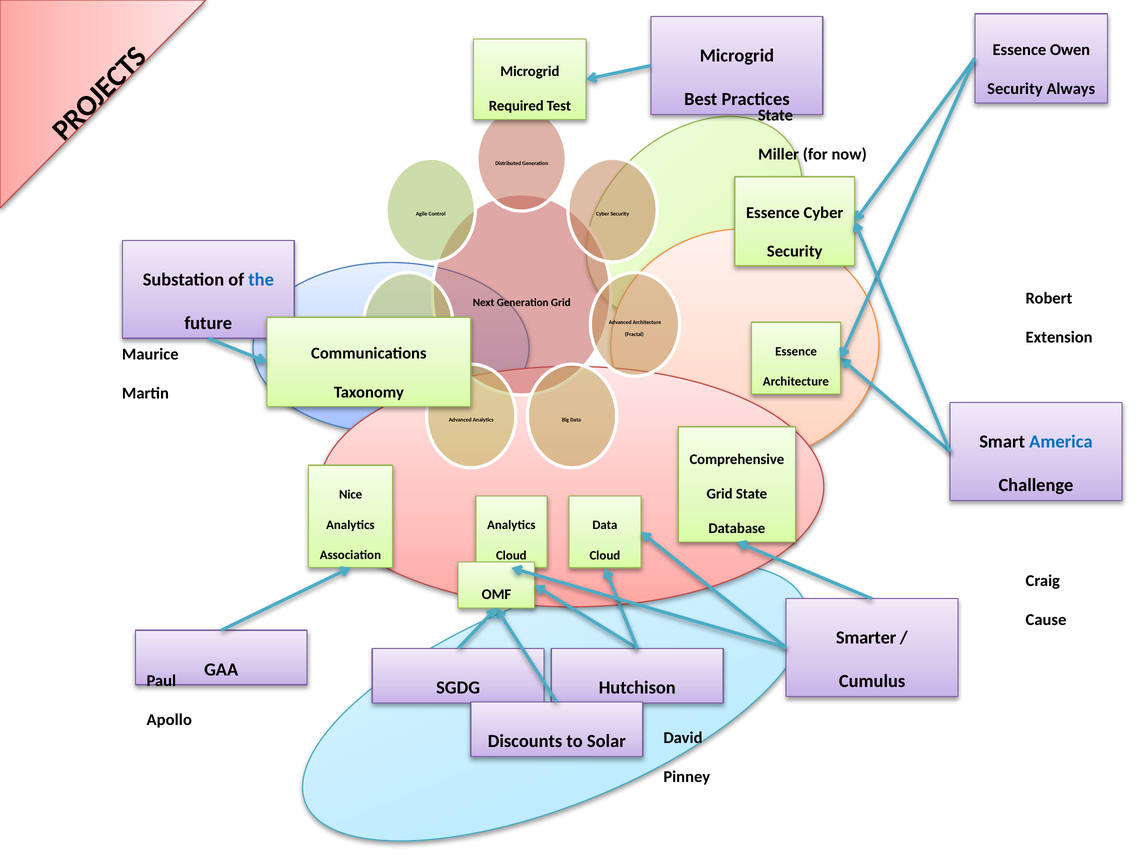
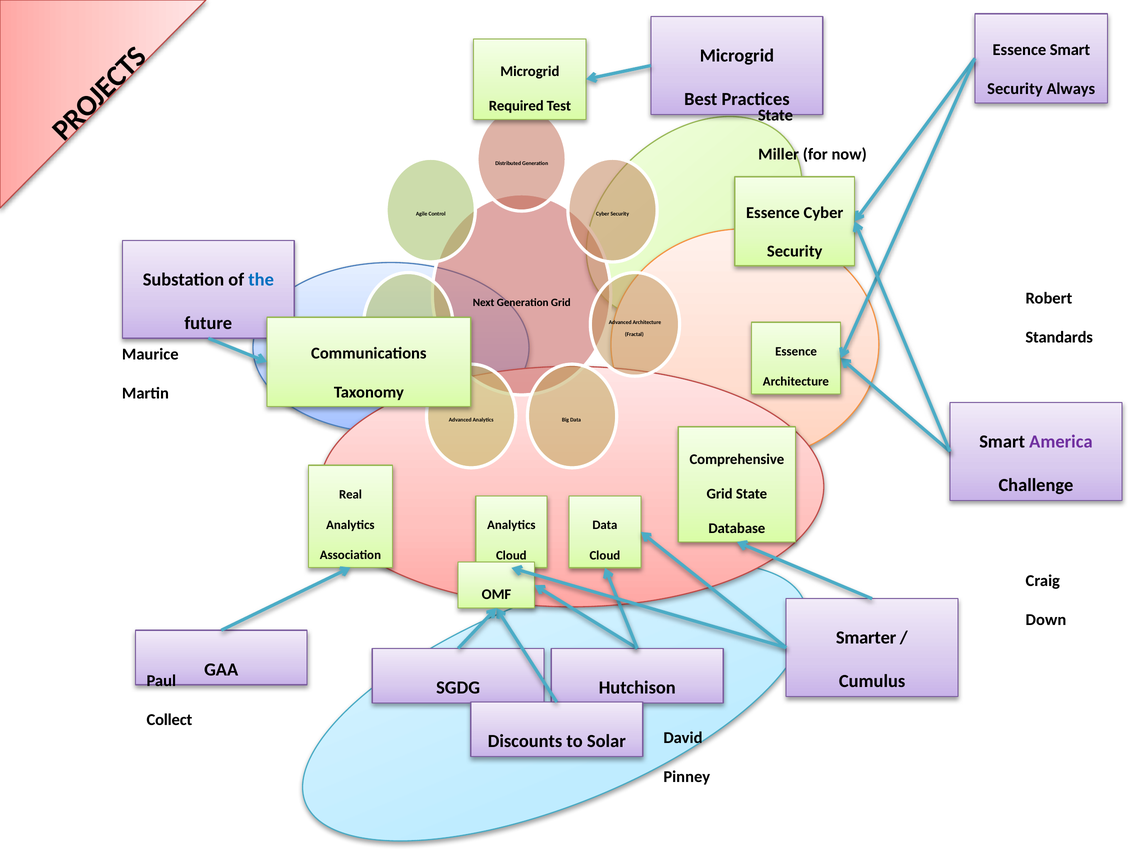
Essence Owen: Owen -> Smart (1070, 50)
Extension: Extension -> Standards (1059, 337)
America colour: blue -> purple (1061, 442)
Nice: Nice -> Real (351, 495)
Cause: Cause -> Down (1046, 620)
Apollo: Apollo -> Collect (169, 720)
